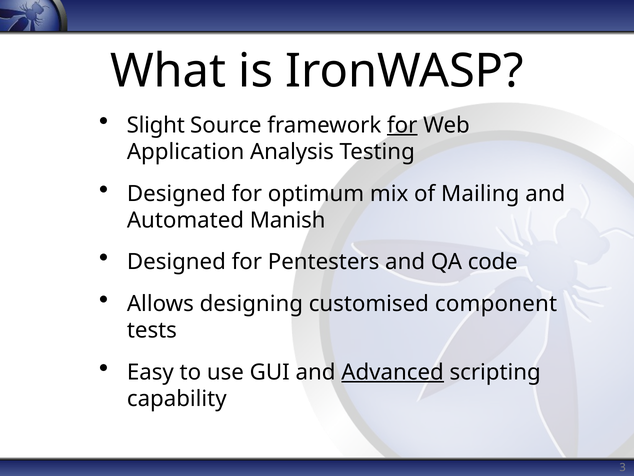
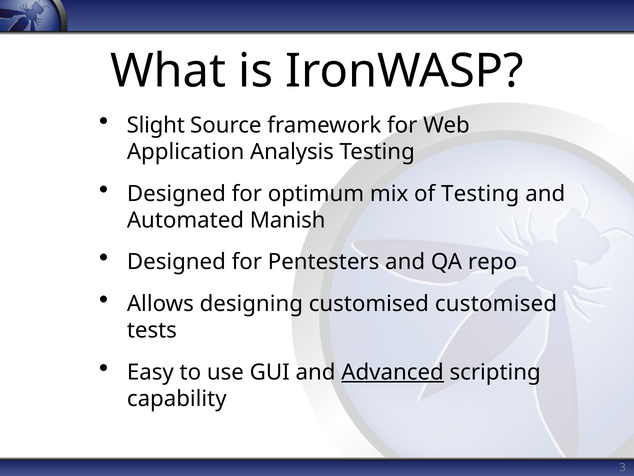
for underline: present -> none (402, 125)
of Mailing: Mailing -> Testing (480, 193)
code: code -> repo (493, 262)
customised component: component -> customised (496, 303)
